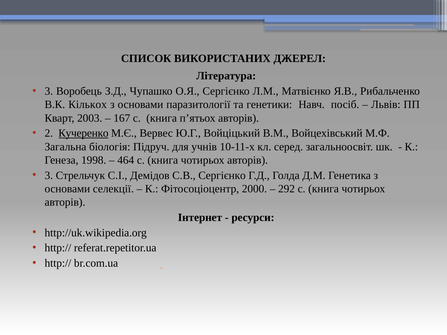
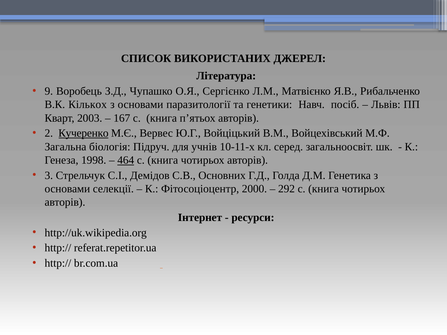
3: 3 -> 9 (49, 91)
464 underline: none -> present (126, 160)
С.В Сергієнко: Сергієнко -> Основних (222, 175)
